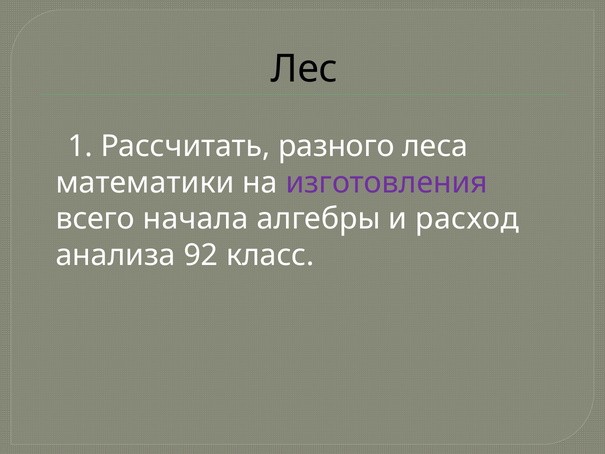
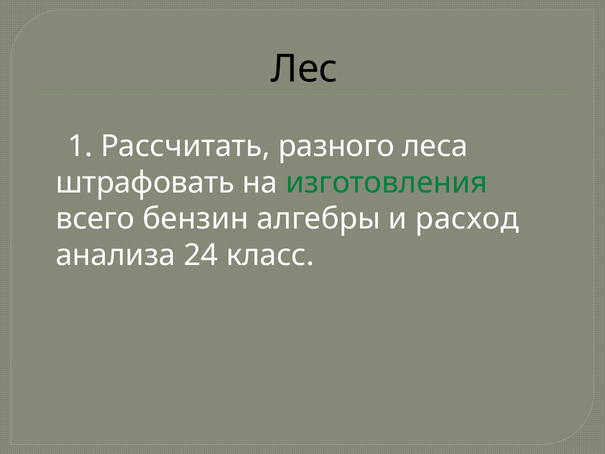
математики: математики -> штрафовать (145, 182)
изготовления colour: purple -> green (387, 182)
начала: начала -> бензин (196, 219)
92: 92 -> 24 (201, 255)
